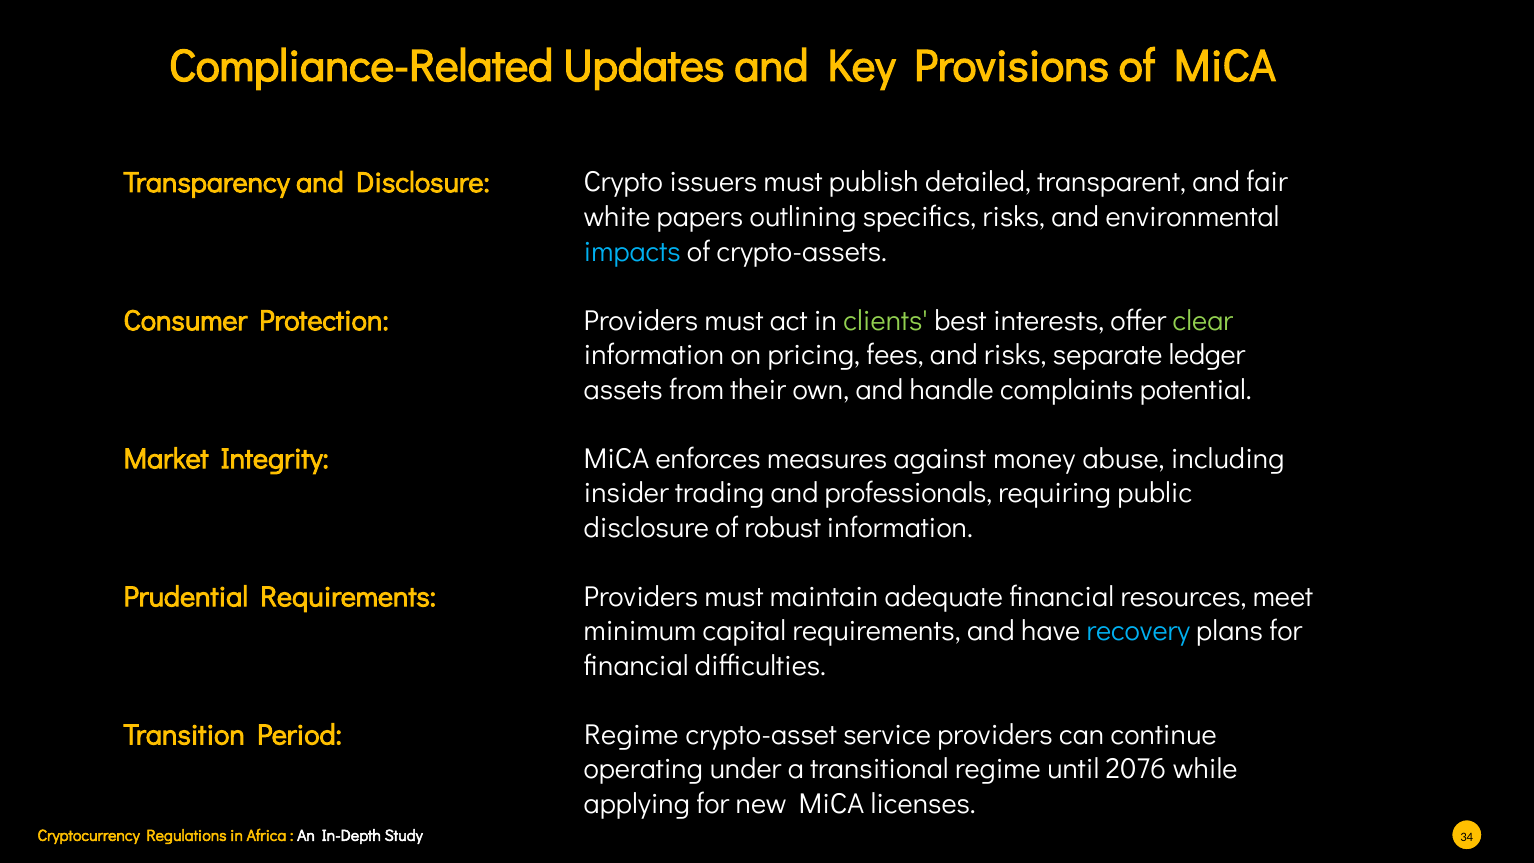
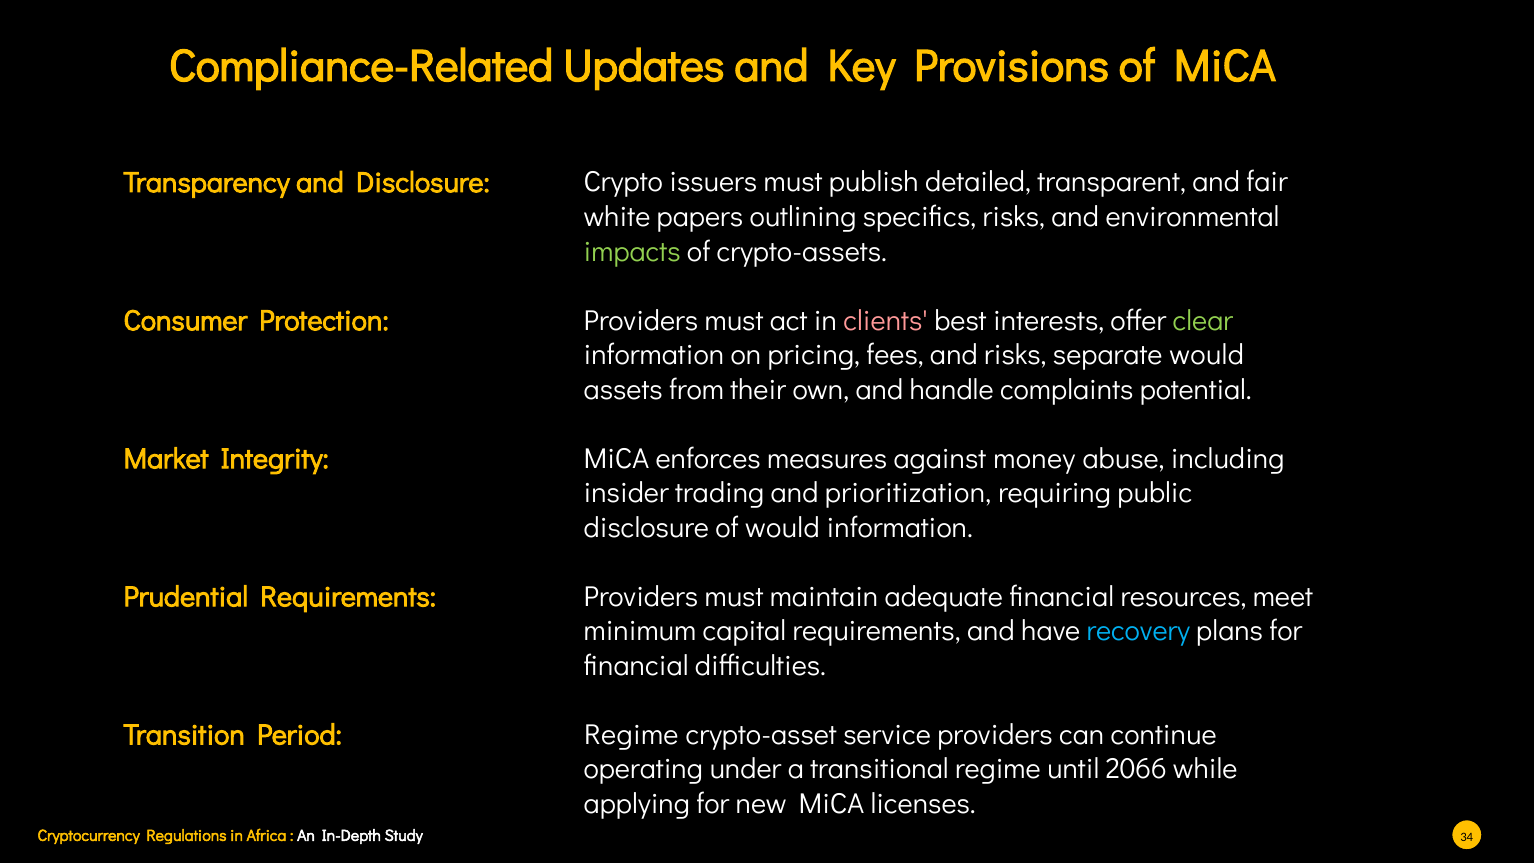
impacts colour: light blue -> light green (632, 251)
clients colour: light green -> pink (886, 321)
separate ledger: ledger -> would (1207, 355)
professionals: professionals -> prioritization (908, 493)
of robust: robust -> would (782, 528)
2076: 2076 -> 2066 (1136, 769)
